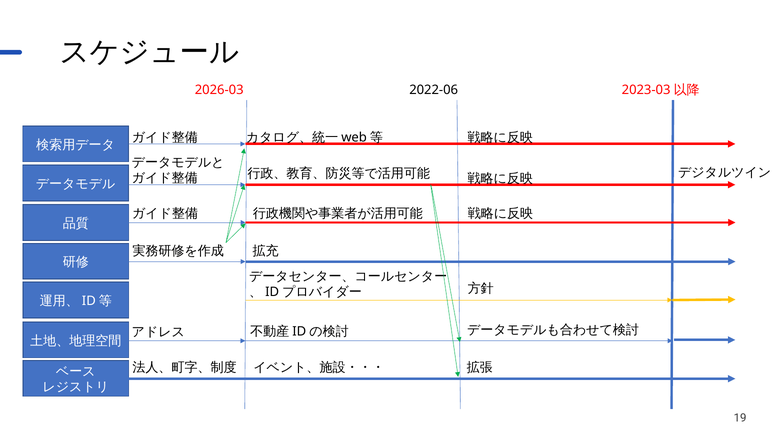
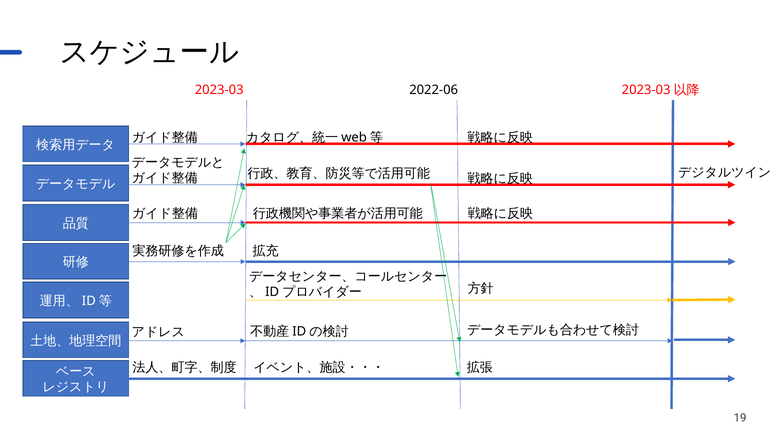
2026-03: 2026-03 -> 2023-03 (219, 90)
